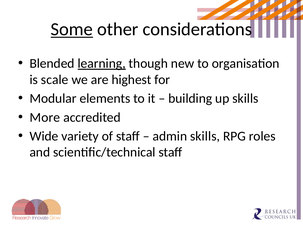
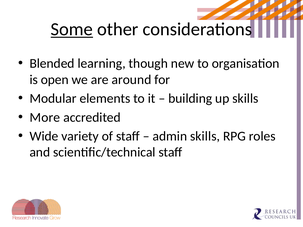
learning underline: present -> none (102, 64)
scale: scale -> open (55, 80)
highest: highest -> around (131, 80)
